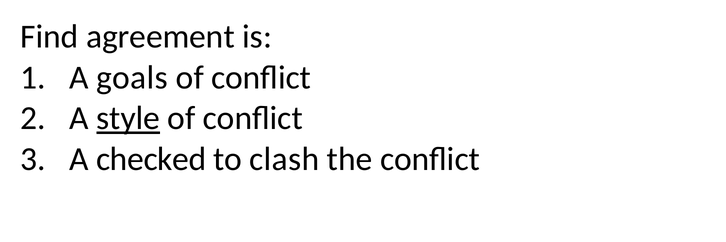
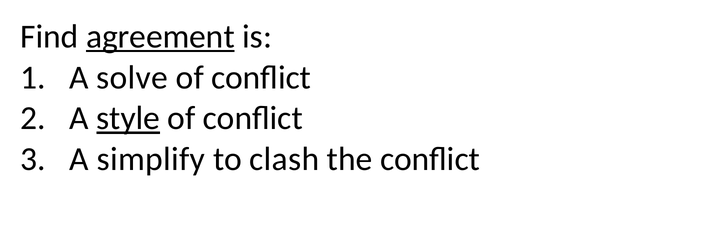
agreement underline: none -> present (160, 37)
goals: goals -> solve (132, 78)
checked: checked -> simplify (151, 159)
